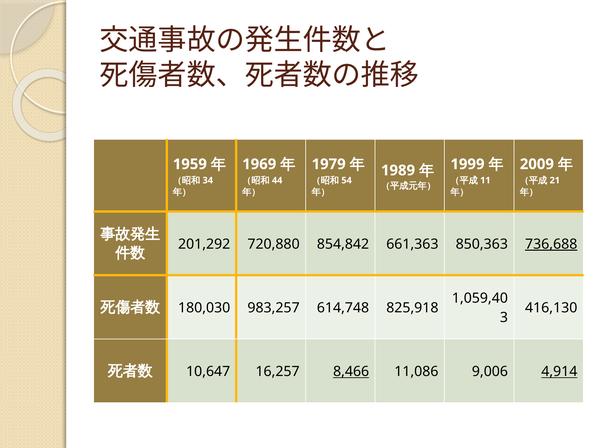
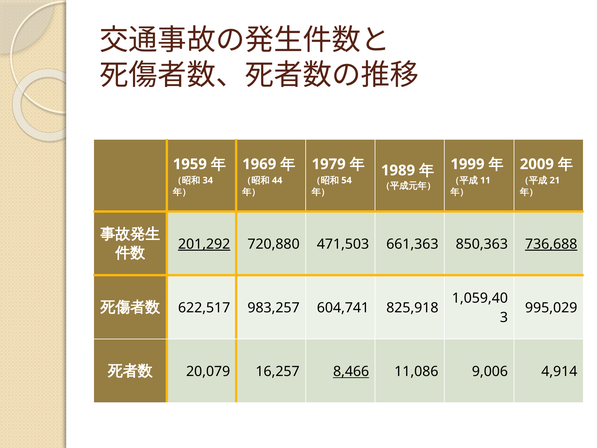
201,292 underline: none -> present (204, 244)
854,842: 854,842 -> 471,503 (343, 244)
180,030: 180,030 -> 622,517 (204, 308)
614,748: 614,748 -> 604,741 (343, 308)
416,130: 416,130 -> 995,029 (551, 308)
10,647: 10,647 -> 20,079 (208, 371)
4,914 underline: present -> none (559, 371)
